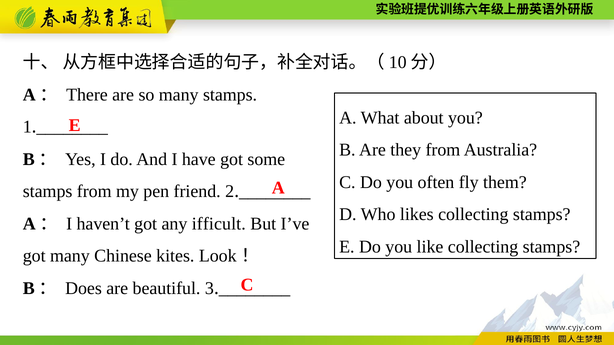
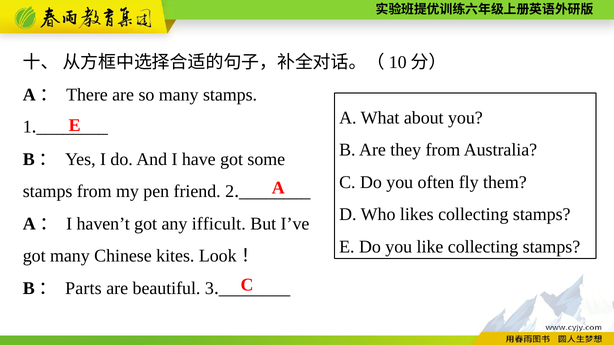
Does: Does -> Parts (83, 288)
